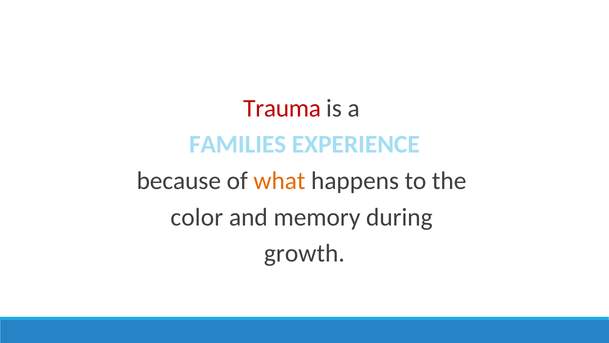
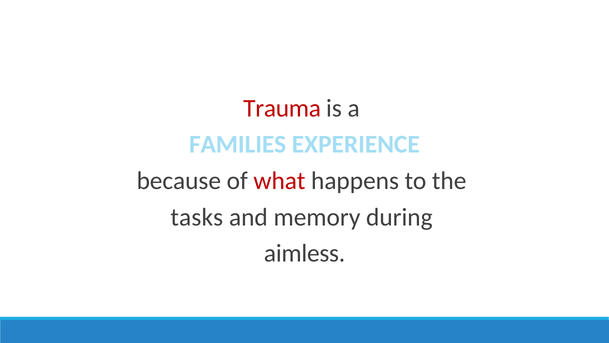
what colour: orange -> red (279, 181)
color: color -> tasks (197, 217)
growth: growth -> aimless (305, 253)
